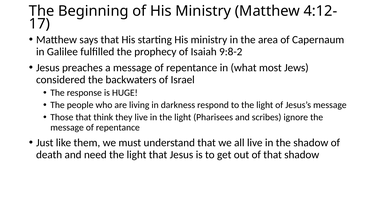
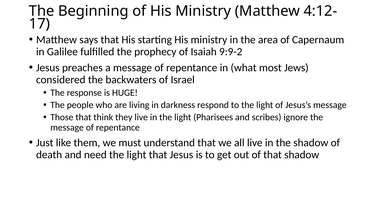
9:8-2: 9:8-2 -> 9:9-2 (231, 52)
